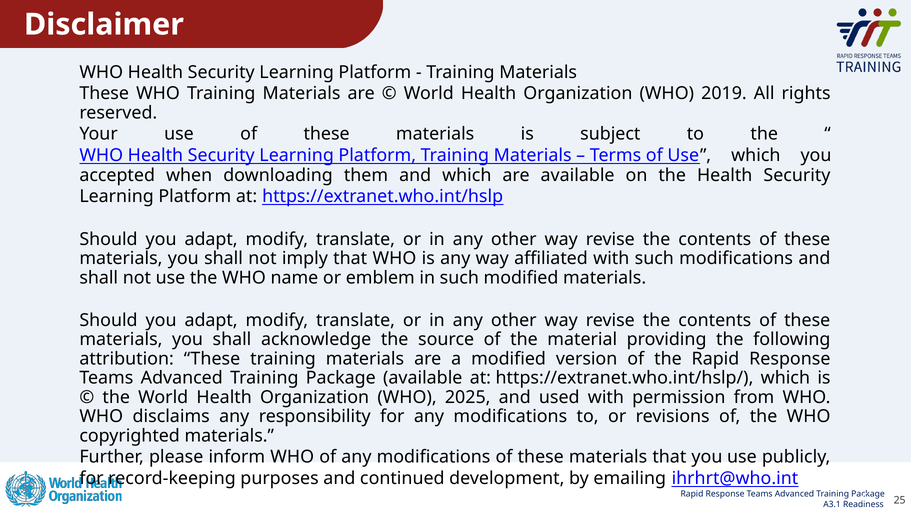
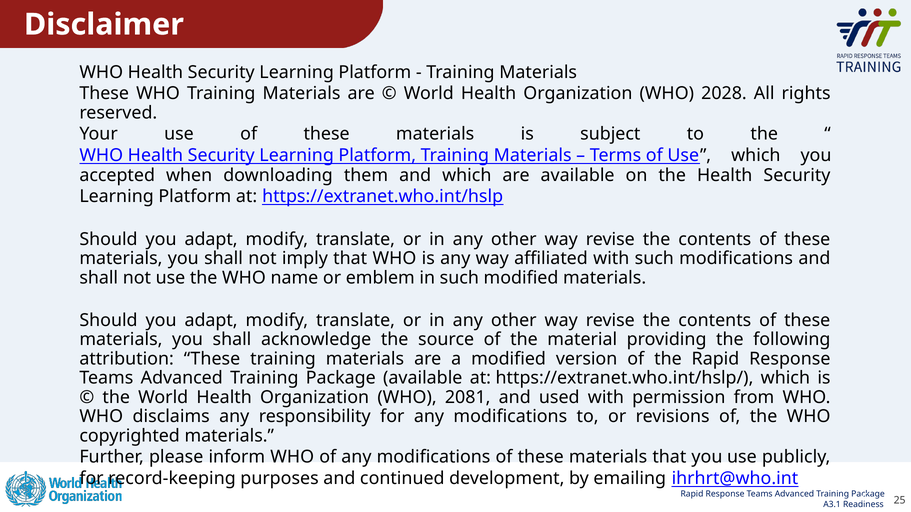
2019: 2019 -> 2028 (724, 94)
2025: 2025 -> 2081 (468, 397)
